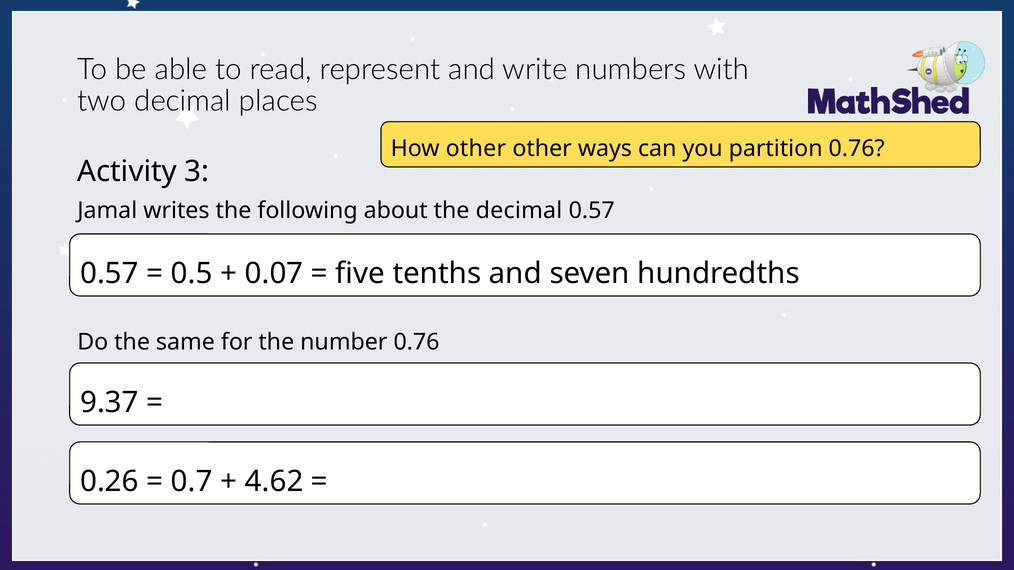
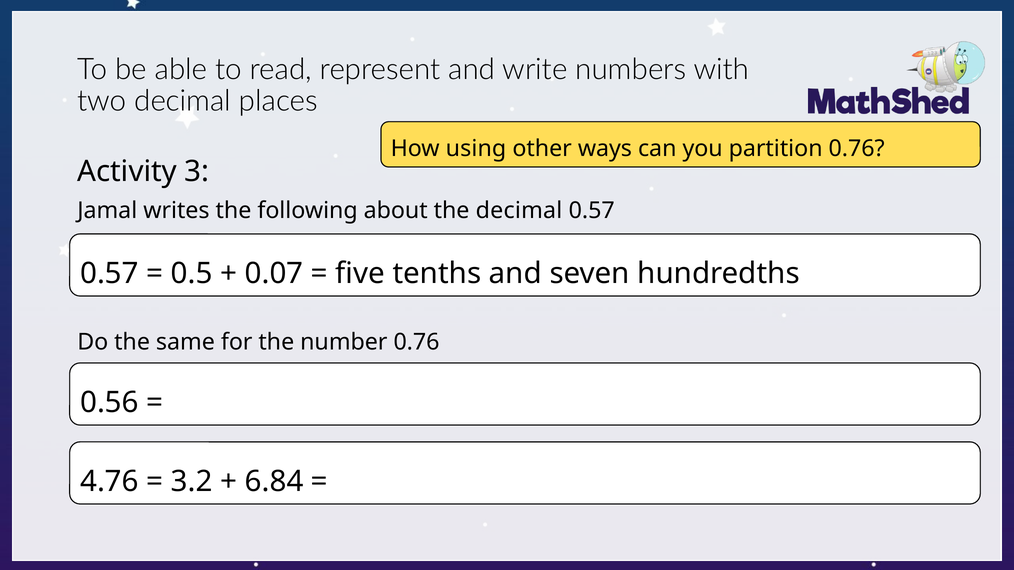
How other: other -> using (476, 149)
9.37: 9.37 -> 0.56 (109, 403)
0.26: 0.26 -> 4.76 (109, 482)
0.7: 0.7 -> 3.2 (192, 482)
4.62: 4.62 -> 6.84 (274, 482)
